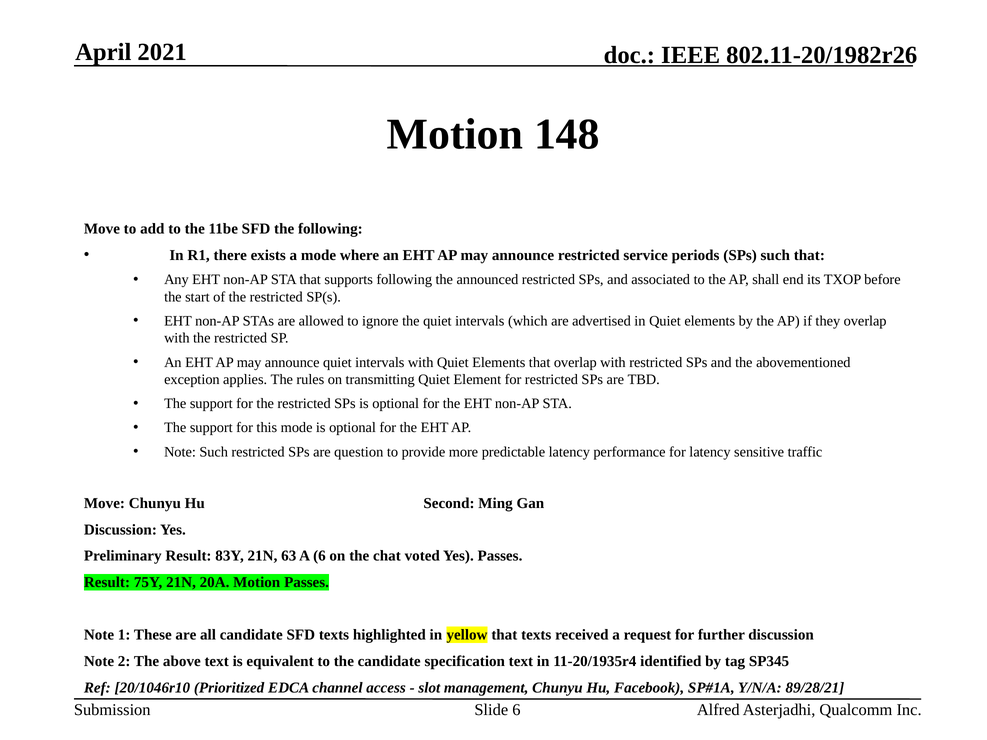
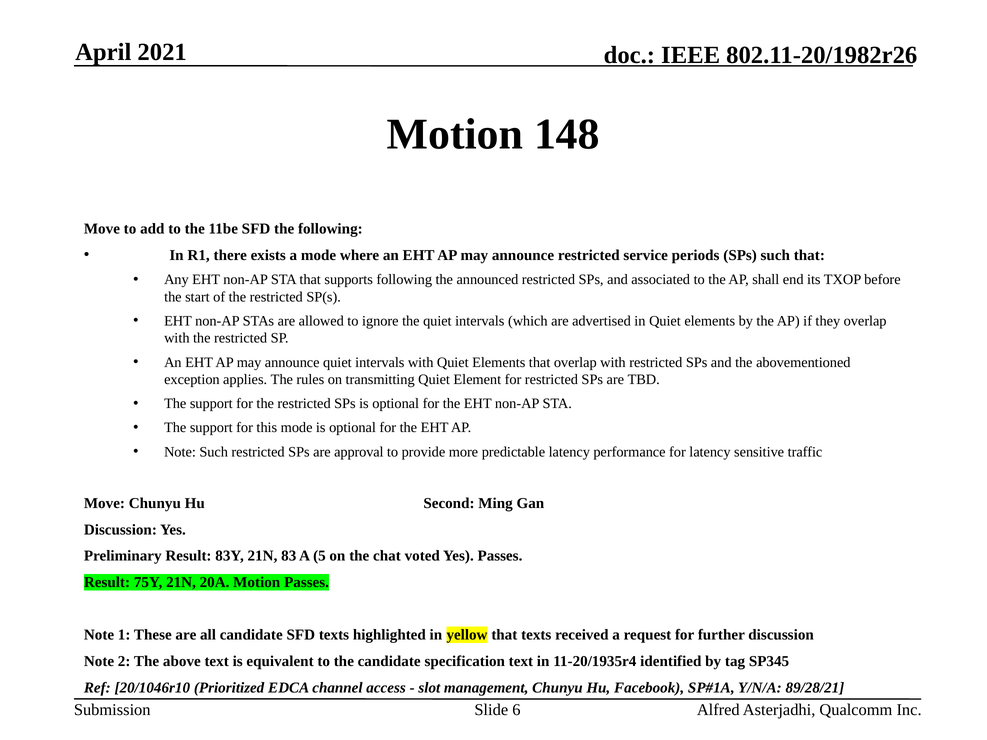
question: question -> approval (359, 452)
63: 63 -> 83 (289, 556)
A 6: 6 -> 5 (319, 556)
